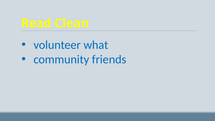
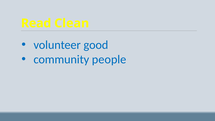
what: what -> good (96, 45)
friends: friends -> people (109, 59)
